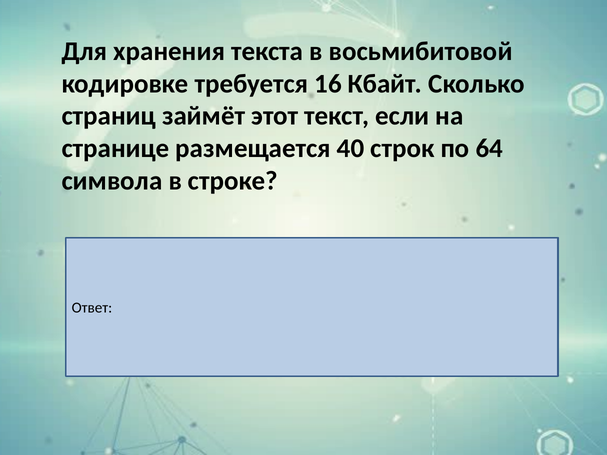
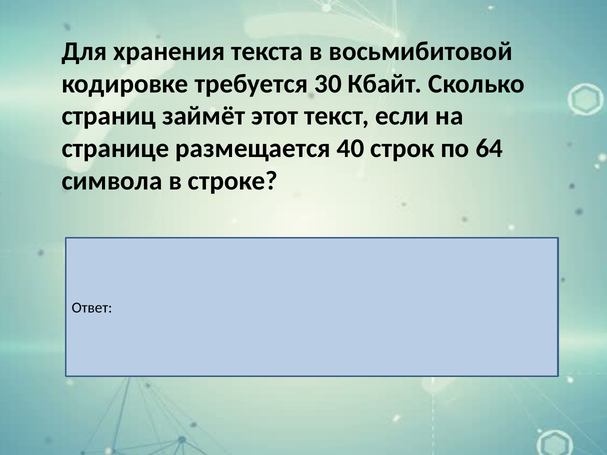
16: 16 -> 30 (328, 84)
